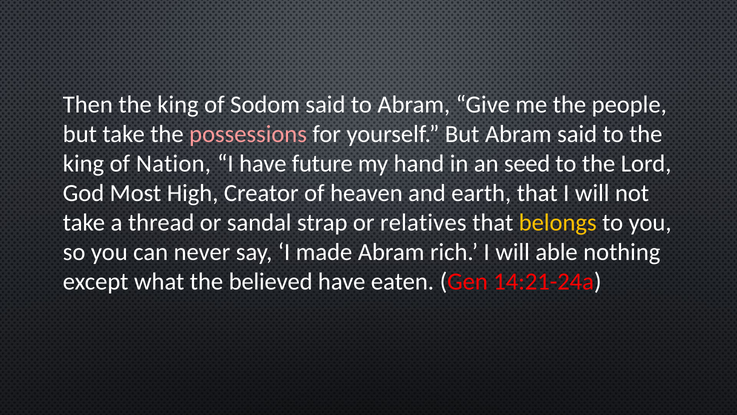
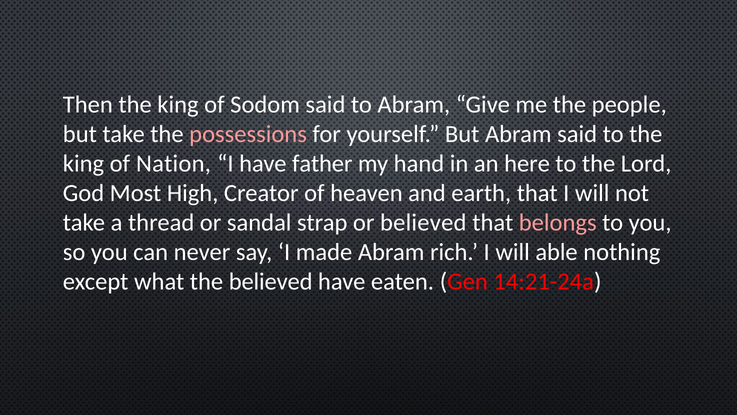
future: future -> father (322, 164)
seed: seed -> here (527, 164)
or relatives: relatives -> believed (423, 223)
belongs colour: yellow -> pink (558, 223)
